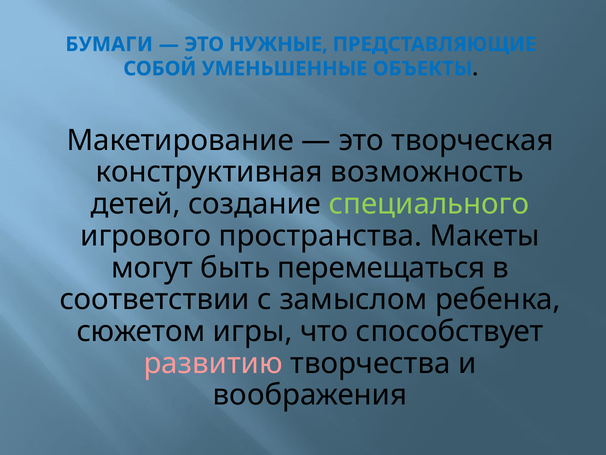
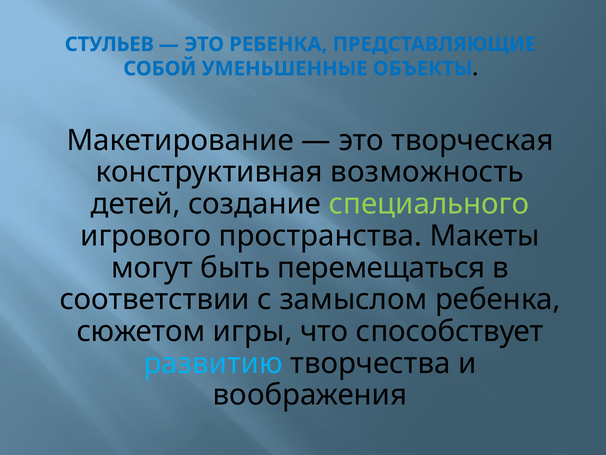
БУМАГИ: БУМАГИ -> СТУЛЬЕВ (109, 44)
ЭТО НУЖНЫЕ: НУЖНЫЕ -> РЕБЕНКА (278, 44)
развитию colour: pink -> light blue (213, 363)
